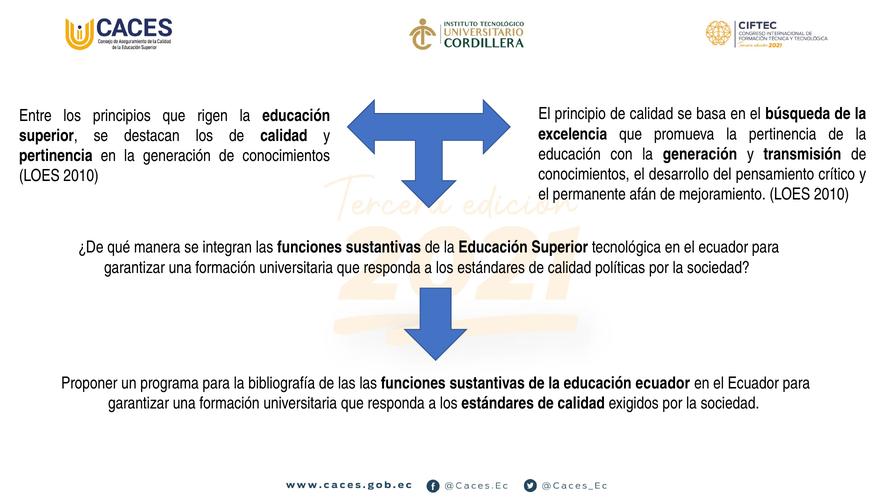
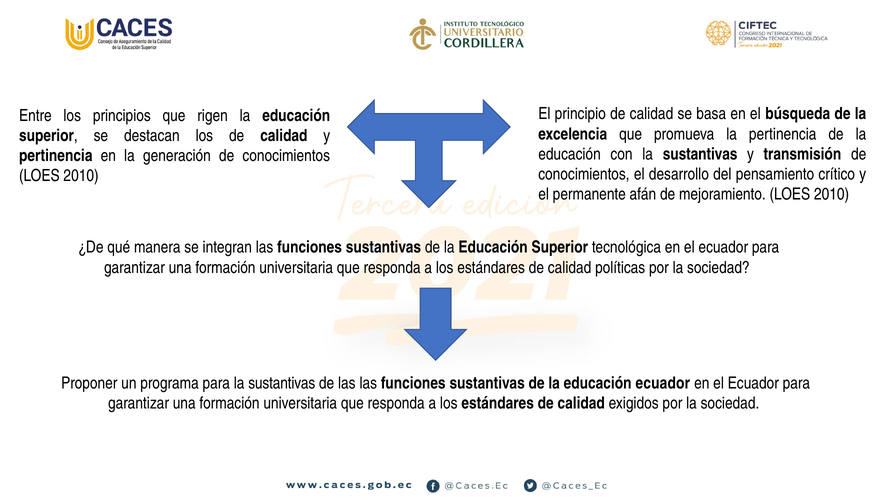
con la generación: generación -> sustantivas (700, 154)
para la bibliografía: bibliografía -> sustantivas (282, 384)
